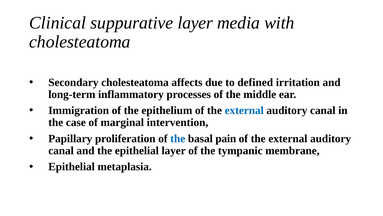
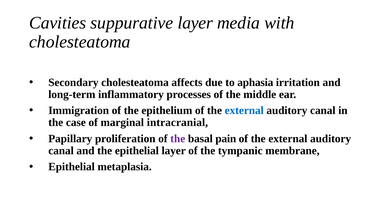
Clinical: Clinical -> Cavities (58, 23)
defined: defined -> aphasia (255, 82)
intervention: intervention -> intracranial (177, 122)
the colour: blue -> purple (178, 138)
